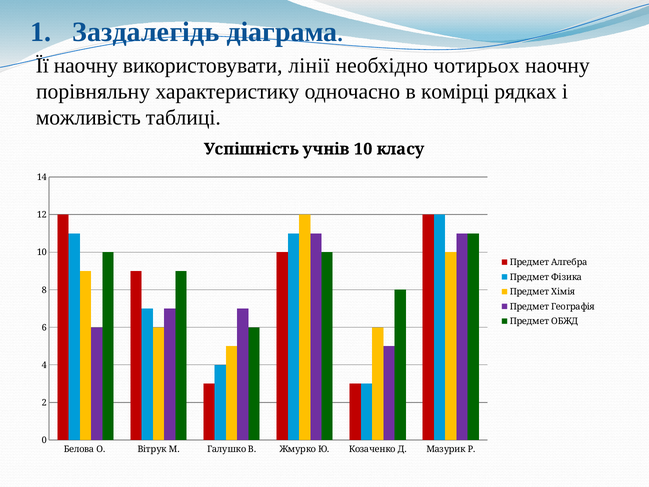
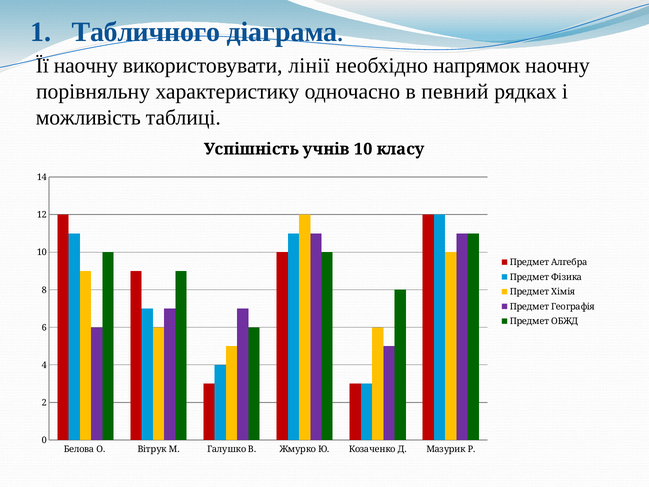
Заздалегідь: Заздалегідь -> Табличного (146, 32)
чотирьох: чотирьох -> напрямок (477, 66)
комірці: комірці -> певний (455, 92)
